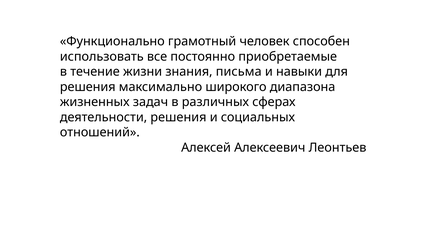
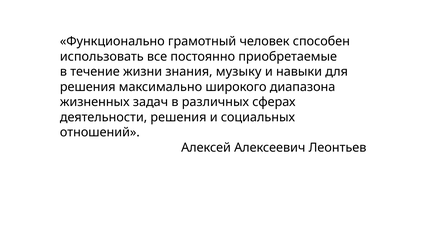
письма: письма -> музыку (239, 72)
